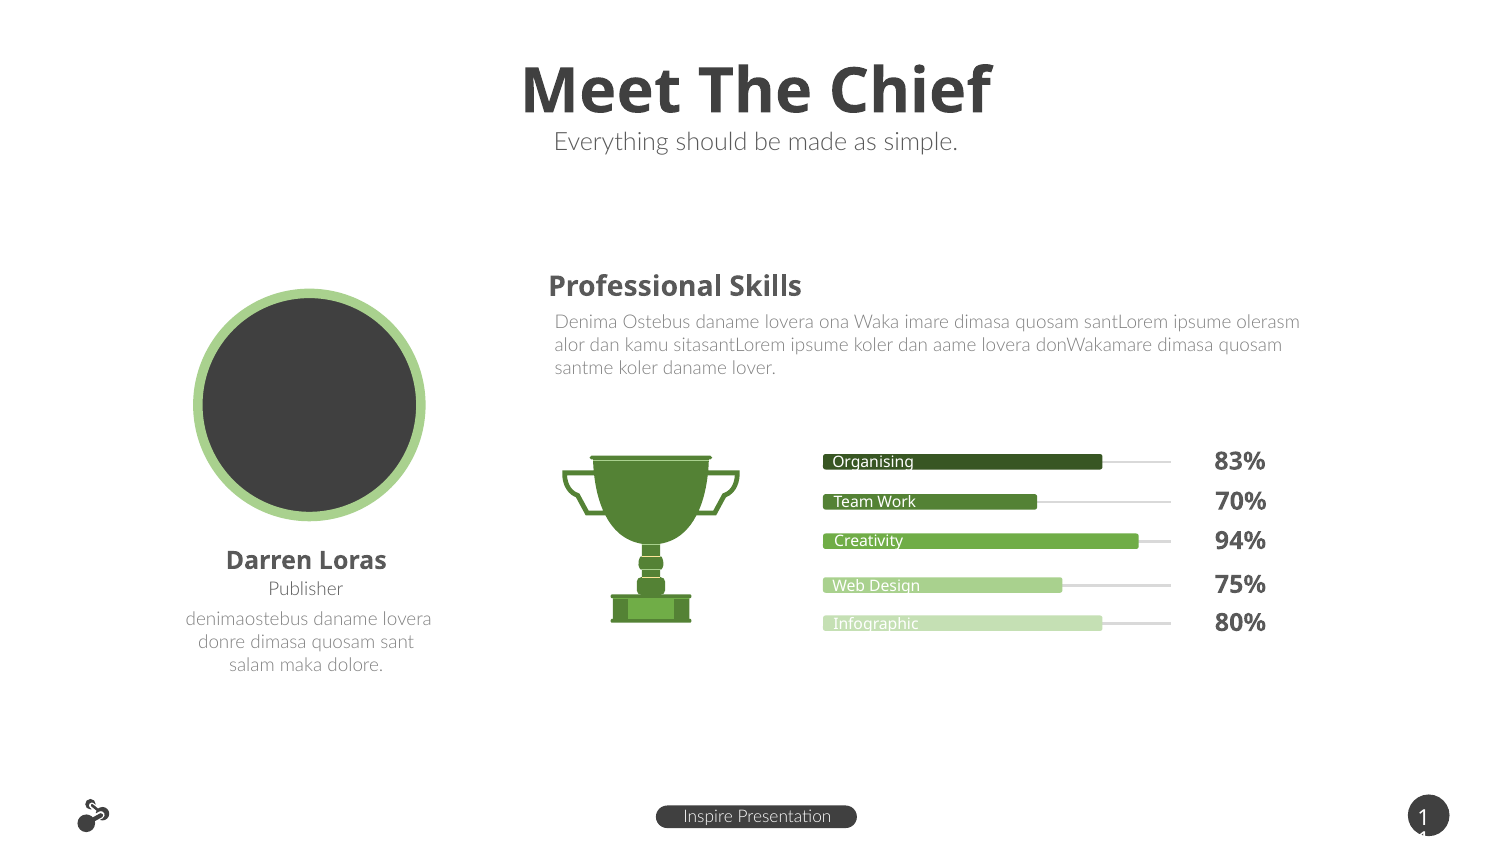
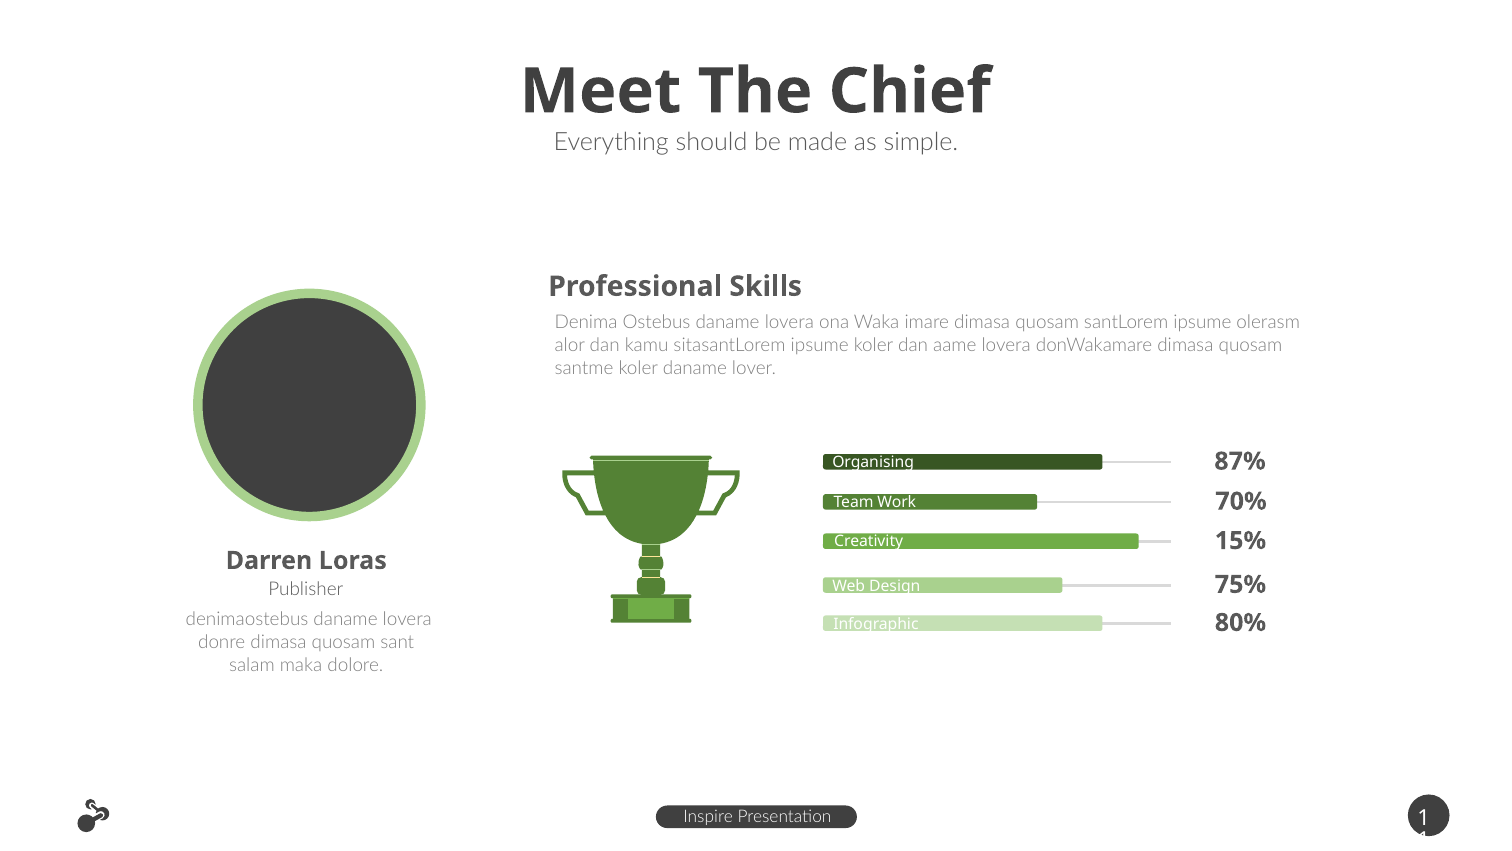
83%: 83% -> 87% (1240, 461)
94%: 94% -> 15% (1240, 540)
